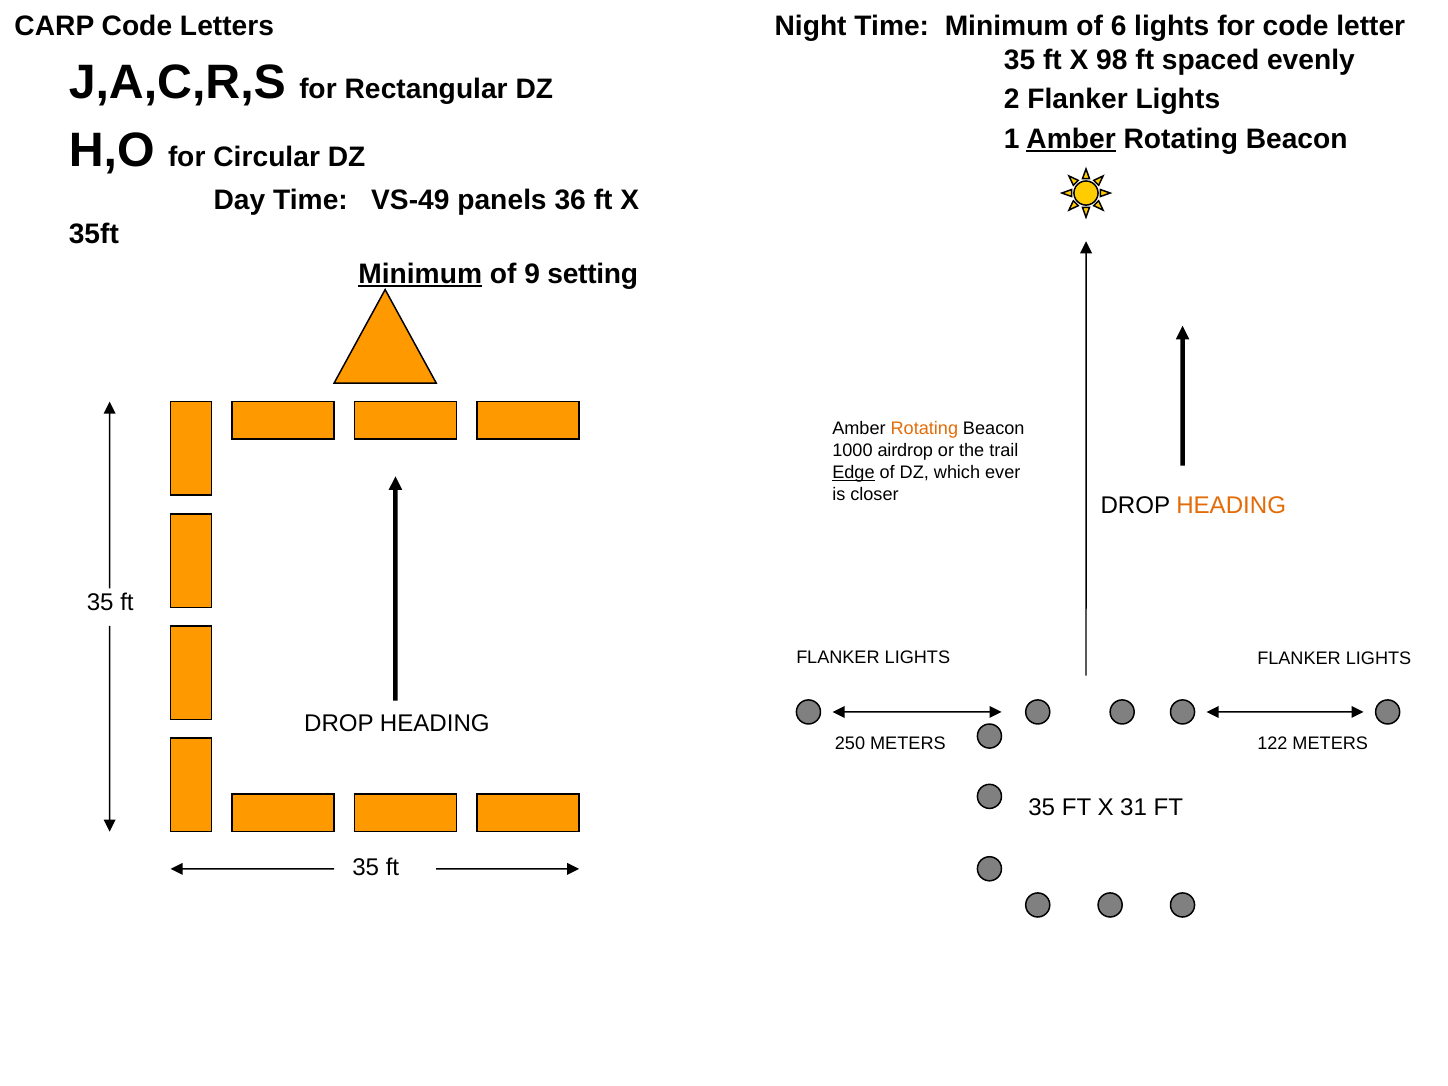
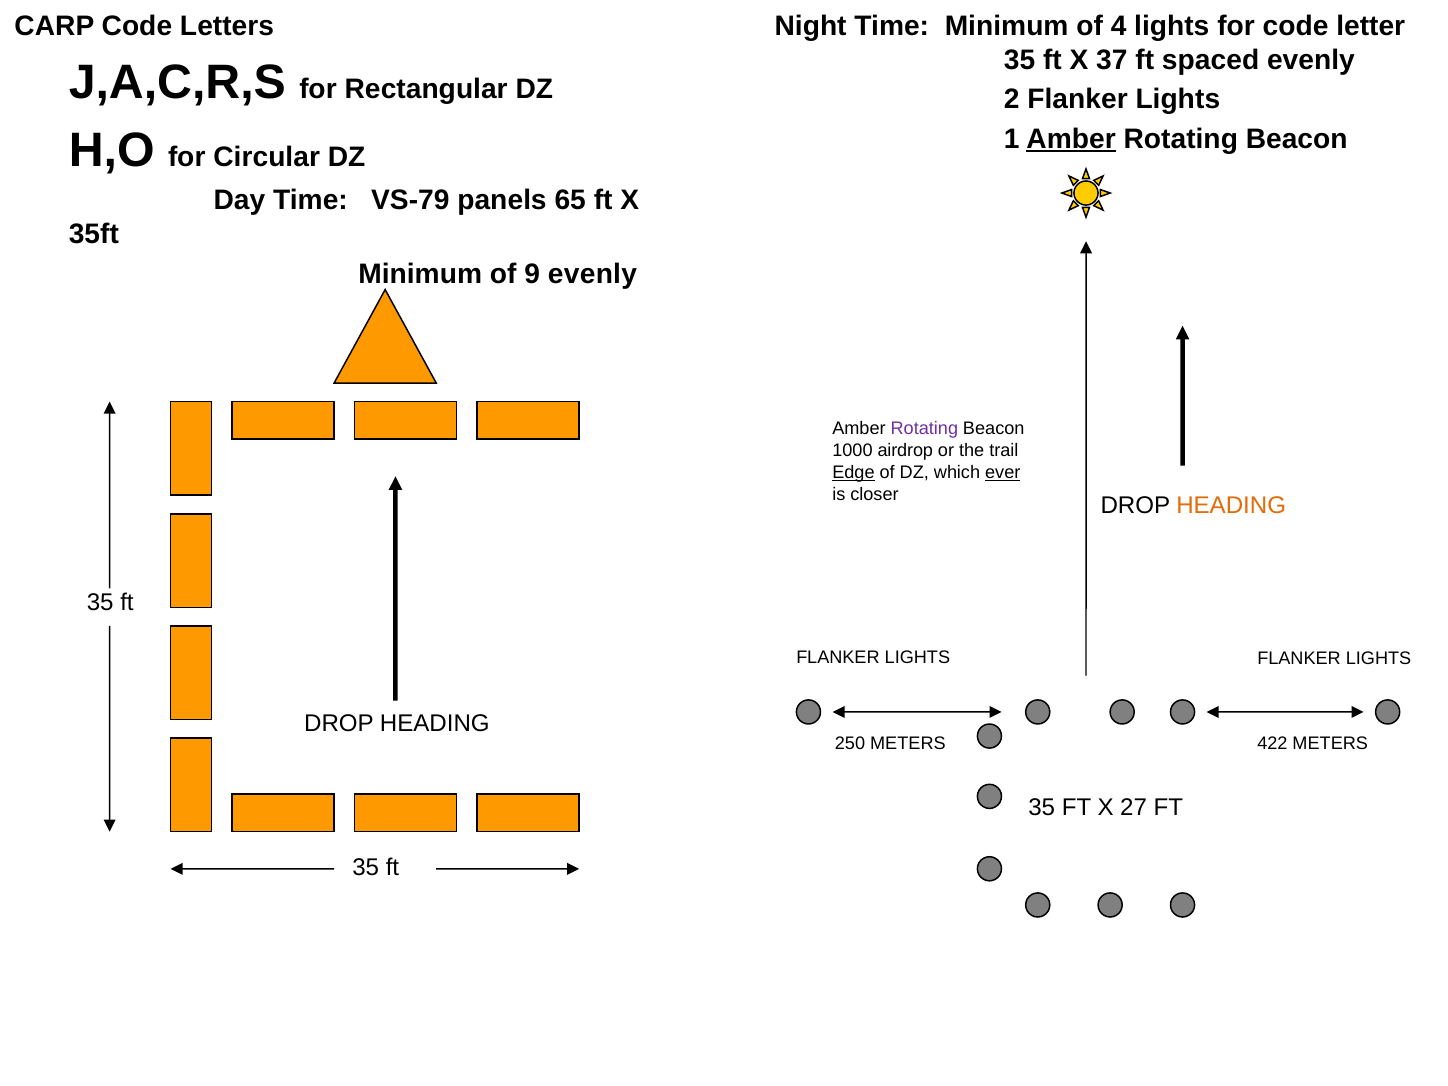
6: 6 -> 4 (1119, 26)
98: 98 -> 37 (1112, 60)
VS-49: VS-49 -> VS-79 (410, 201)
36: 36 -> 65 (570, 201)
Minimum underline: present -> none (420, 274)
9 setting: setting -> evenly (592, 274)
Rotating colour: orange -> purple (924, 429)
ever underline: none -> present (1003, 472)
122: 122 -> 422 (1272, 743)
31: 31 -> 27 (1134, 808)
